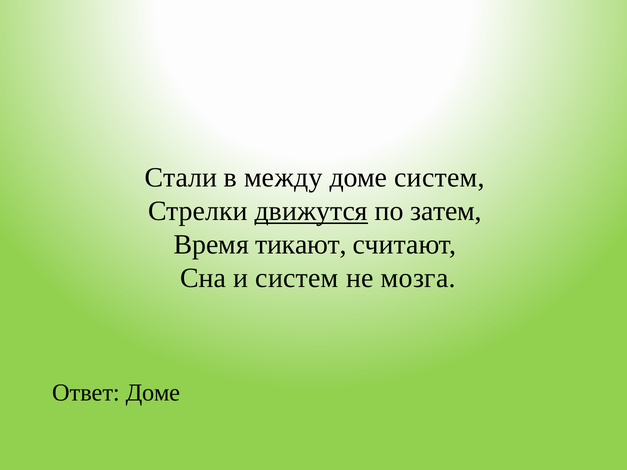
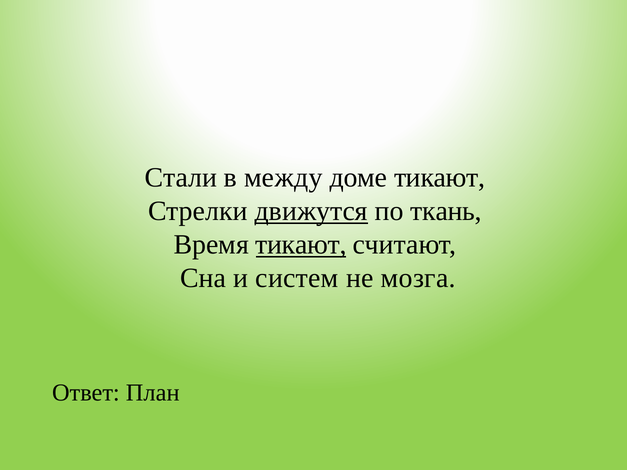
доме систем: систем -> тикают (440, 178)
затем: затем -> ткань (446, 211)
тикают underline: none -> present (301, 245)
Ответ Доме: Доме -> План (153, 393)
